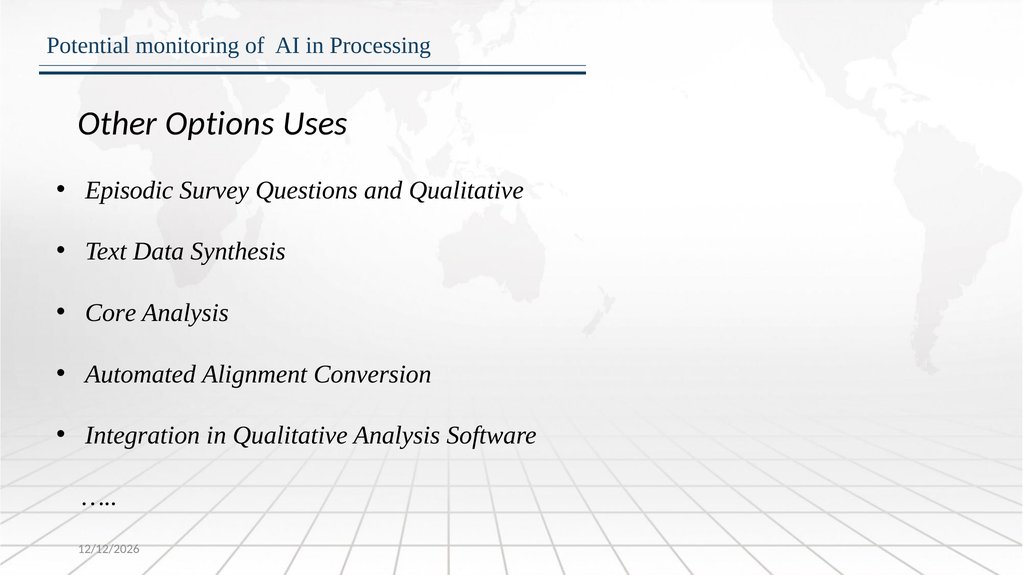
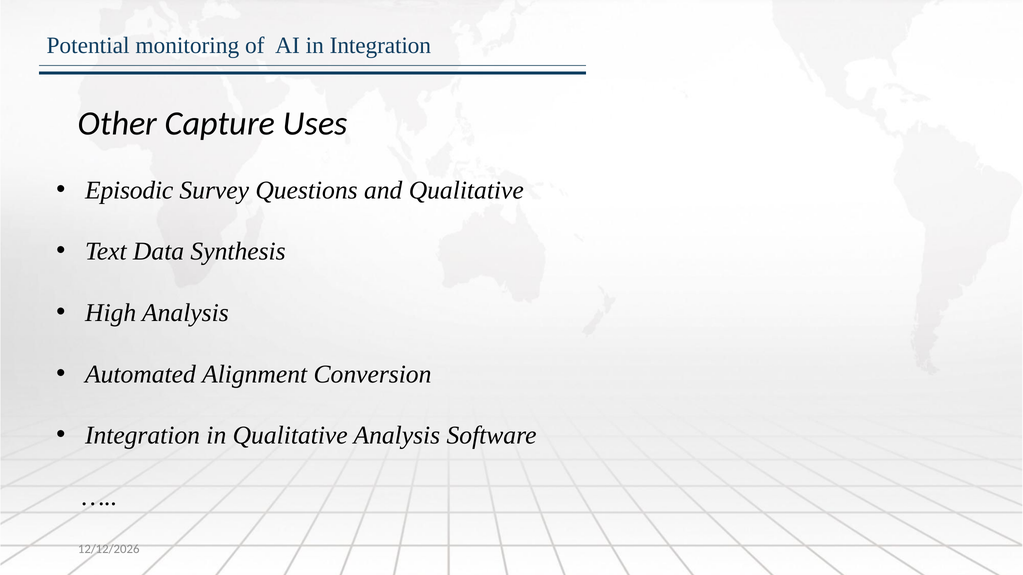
in Processing: Processing -> Integration (380, 45)
Options: Options -> Capture (220, 124)
Core: Core -> High (111, 313)
